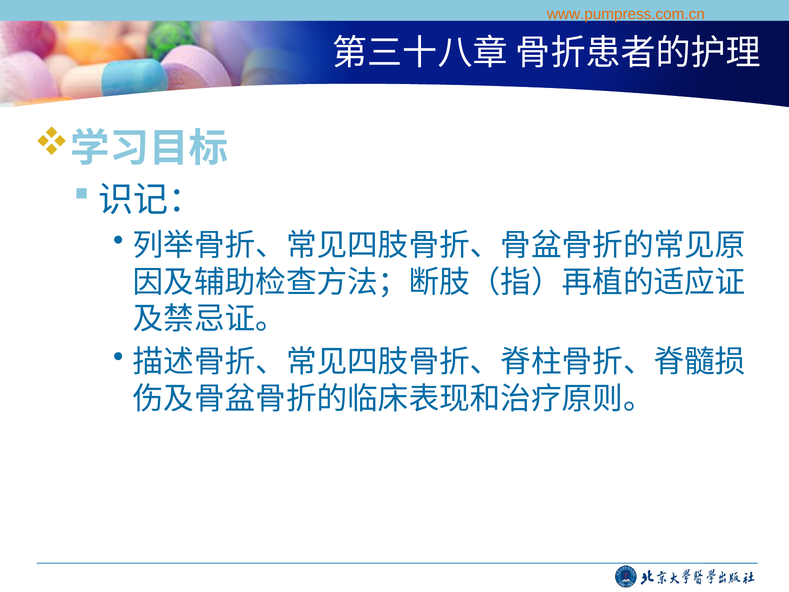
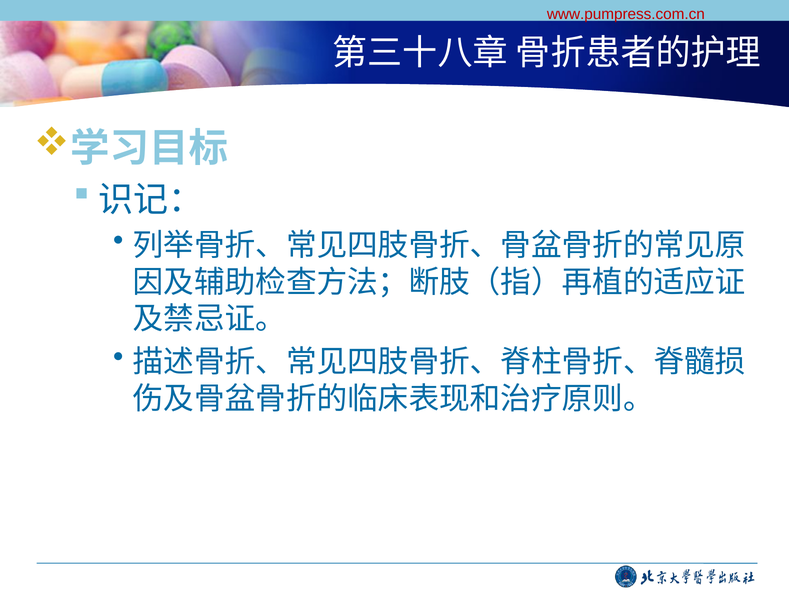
www.pumpress.com.cn colour: orange -> red (626, 14)
